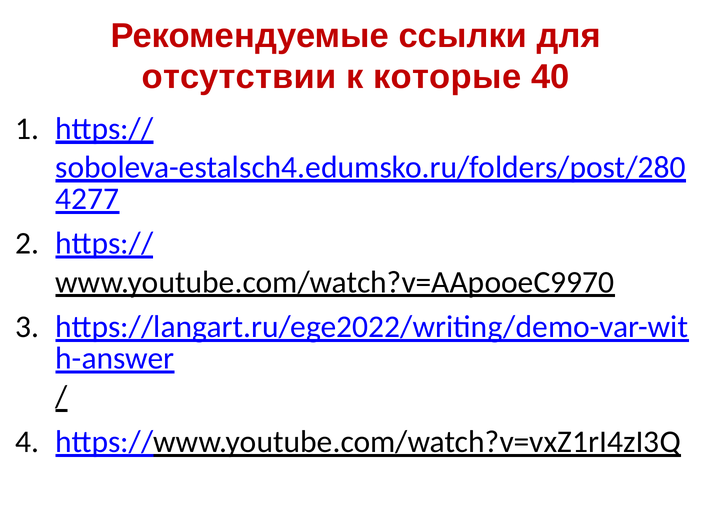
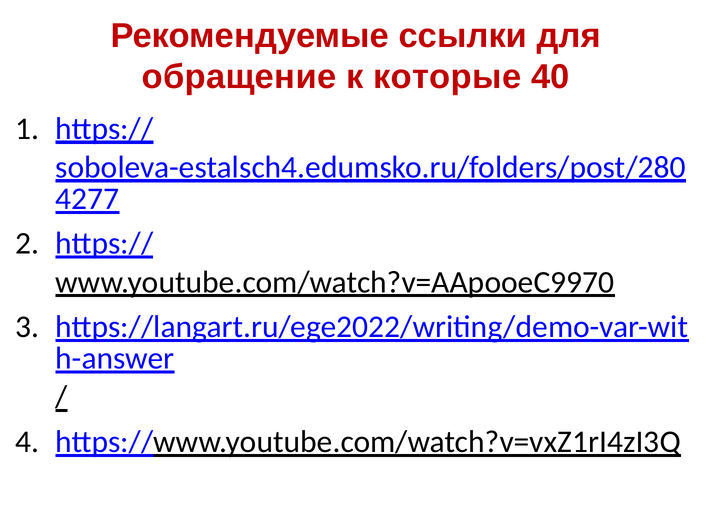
отсутствии: отсутствии -> обращение (239, 77)
